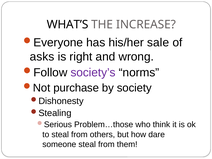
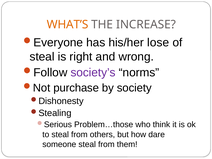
WHAT’S colour: black -> orange (68, 24)
sale: sale -> lose (158, 43)
asks: asks -> steal (42, 57)
